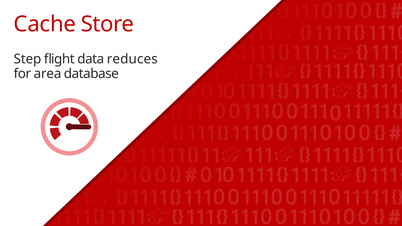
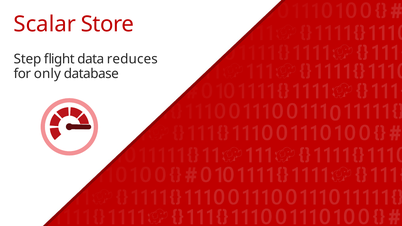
Cache: Cache -> Scalar (45, 24)
area: area -> only (47, 74)
